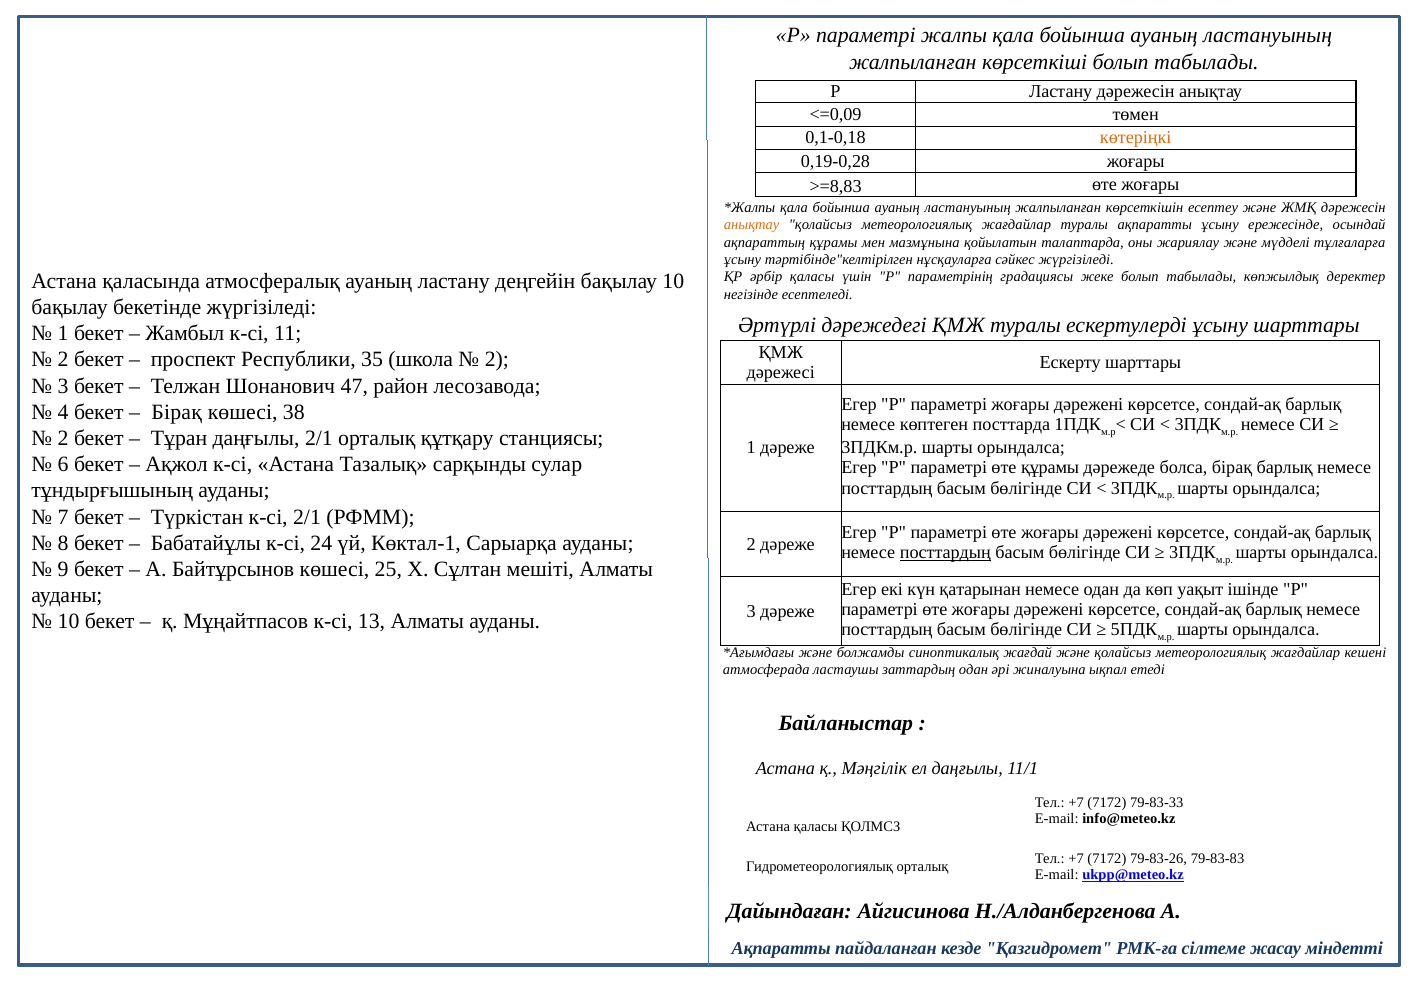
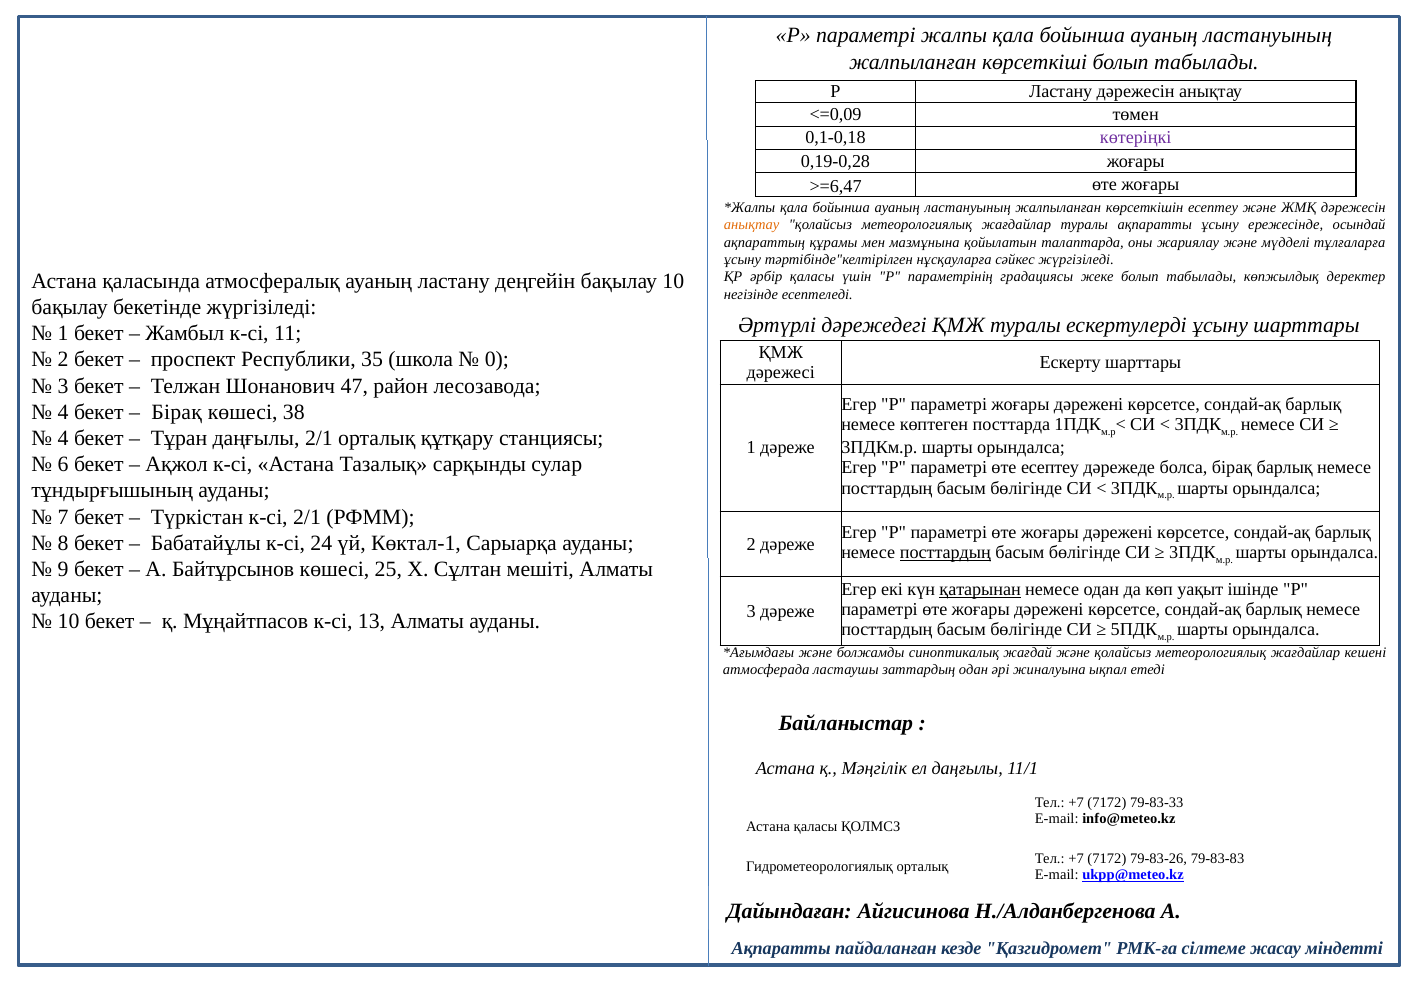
көтеріңкі colour: orange -> purple (1136, 138)
>=8,83: >=8,83 -> >=6,47 (836, 186)
2: 2 -> 0 (497, 360)
2: 2 -> 4 (63, 438)
өте құрамы: құрамы -> есептеу (1050, 468)
қатарынан underline: none -> present (980, 590)
